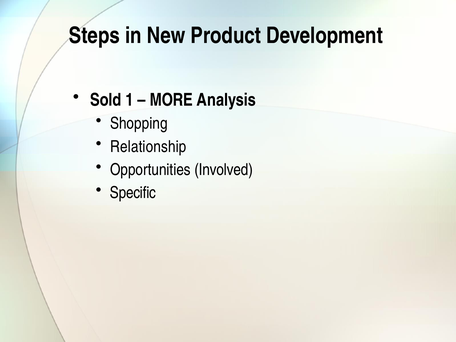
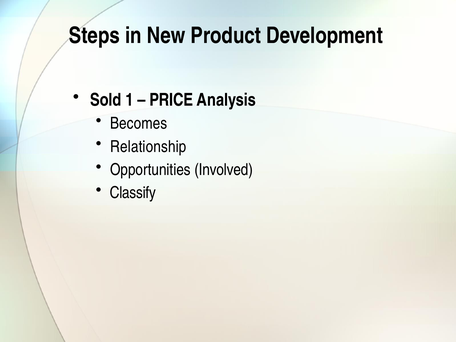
MORE: MORE -> PRICE (171, 100)
Shopping: Shopping -> Becomes (139, 124)
Specific: Specific -> Classify (133, 193)
